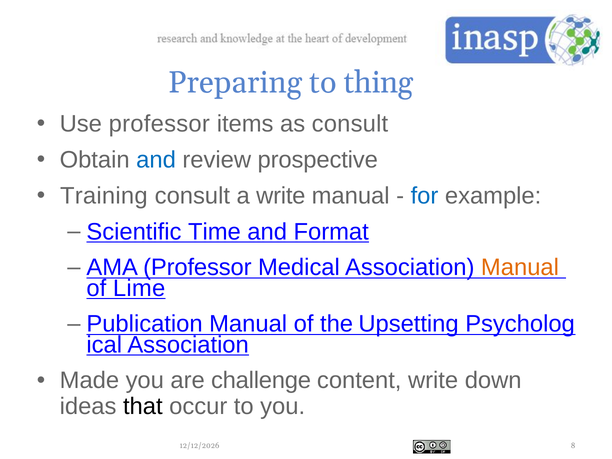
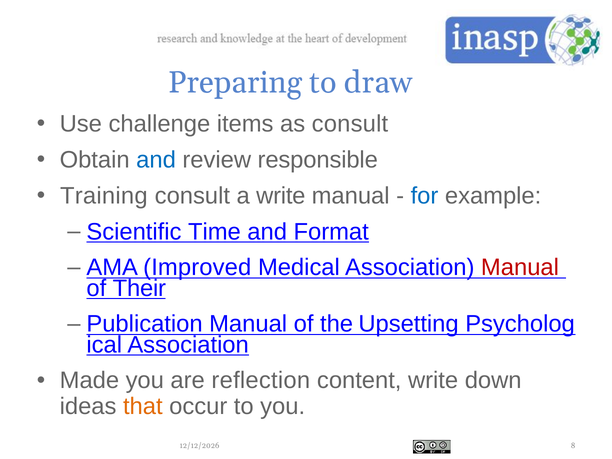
thing: thing -> draw (378, 83)
Use professor: professor -> challenge (159, 124)
prospective: prospective -> responsible (318, 160)
AMA Professor: Professor -> Improved (197, 268)
Manual colour: orange -> red (520, 268)
Lime: Lime -> Their (139, 288)
challenge: challenge -> reflection (261, 381)
that colour: black -> orange (143, 406)
